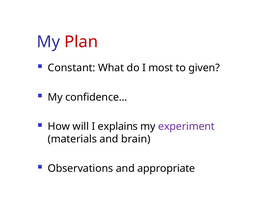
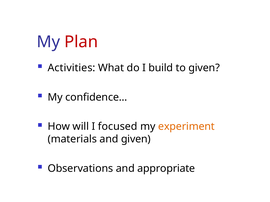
Constant: Constant -> Activities (72, 68)
most: most -> build (161, 68)
explains: explains -> focused (118, 127)
experiment colour: purple -> orange (186, 127)
and brain: brain -> given (136, 139)
